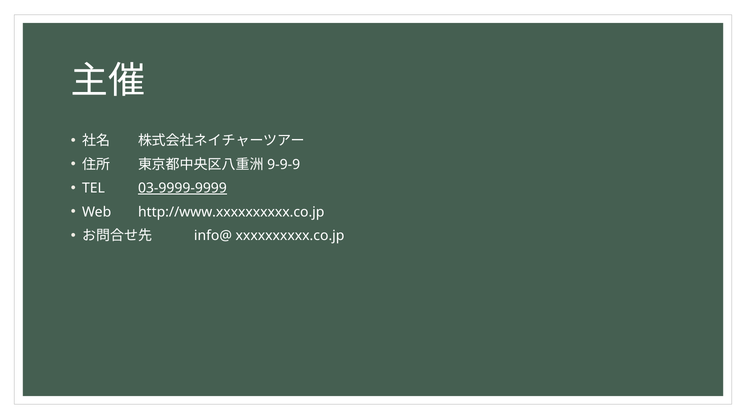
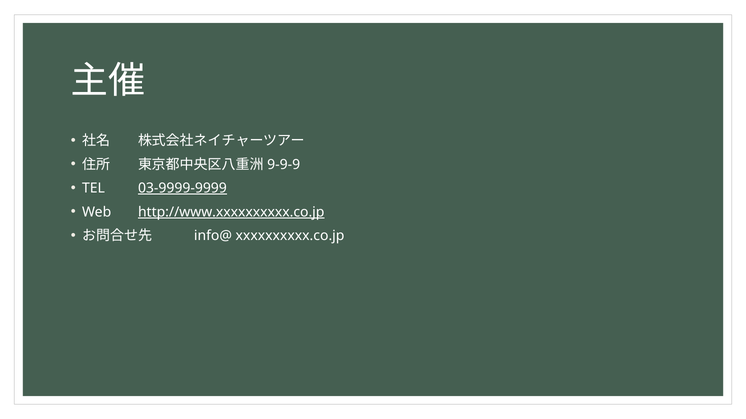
http://www.xxxxxxxxxx.co.jp underline: none -> present (231, 212)
